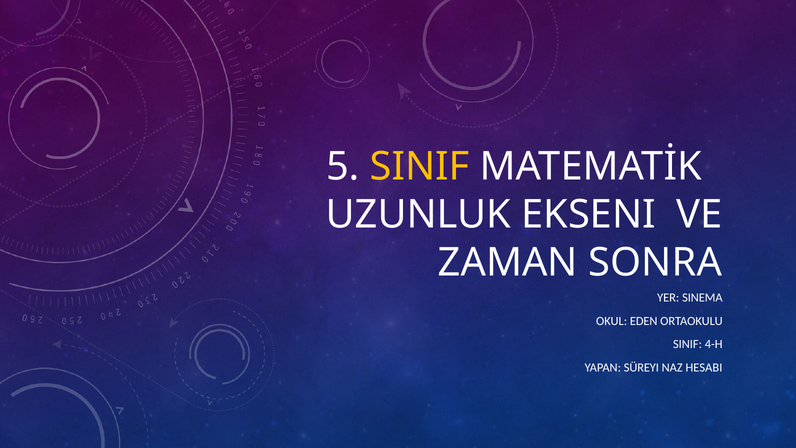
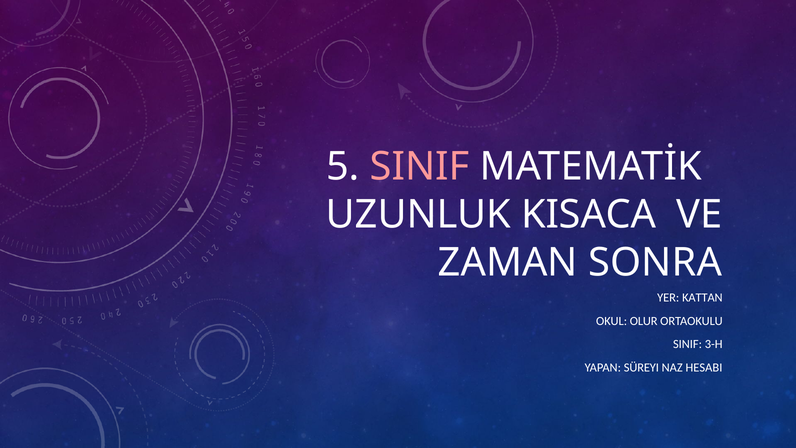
SINIF colour: yellow -> pink (420, 167)
EKSENI: EKSENI -> KISACA (589, 214)
SINEMA: SINEMA -> KATTAN (702, 298)
EDEN: EDEN -> OLUR (644, 321)
4-H: 4-H -> 3-H (714, 344)
